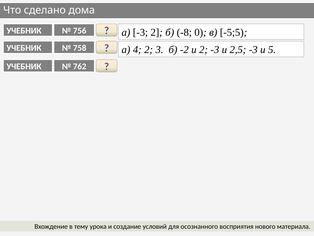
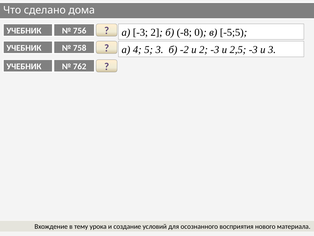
4 2: 2 -> 5 (149, 50)
и 5: 5 -> 3 (272, 50)
